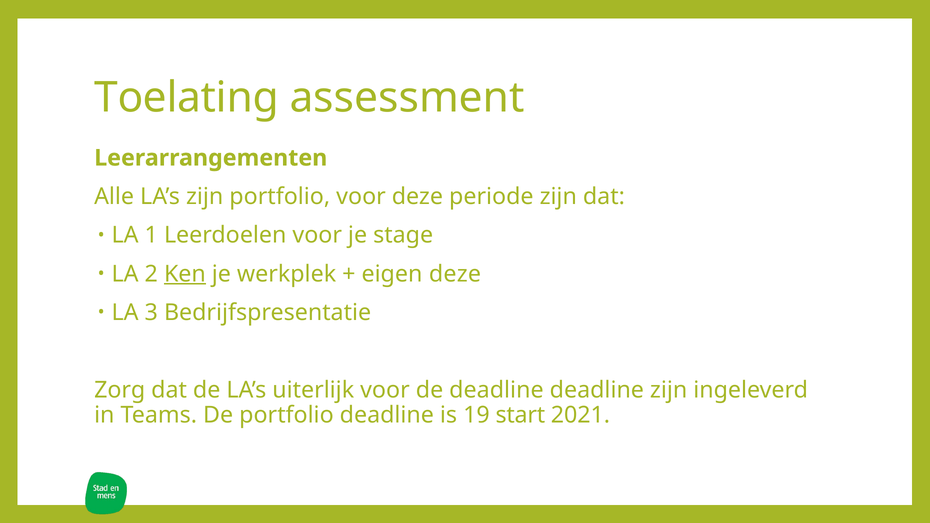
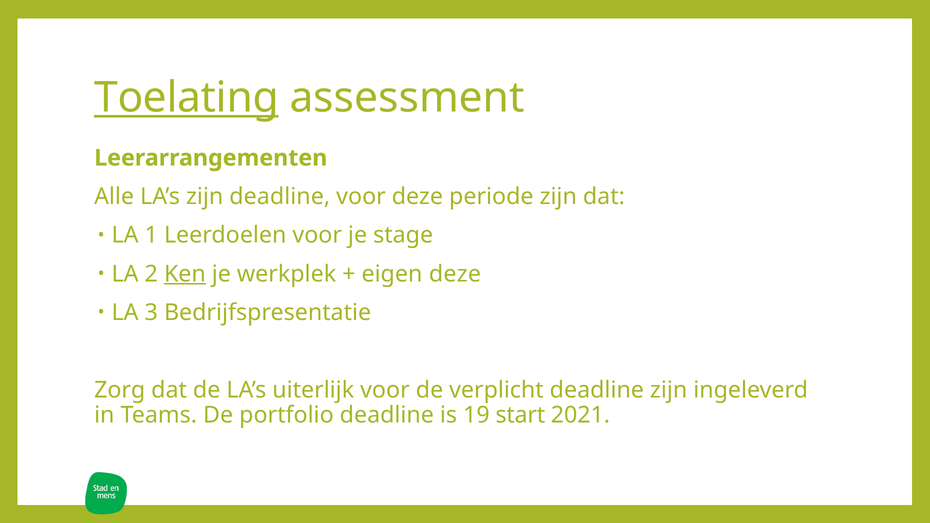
Toelating underline: none -> present (186, 98)
zijn portfolio: portfolio -> deadline (280, 197)
de deadline: deadline -> verplicht (496, 390)
